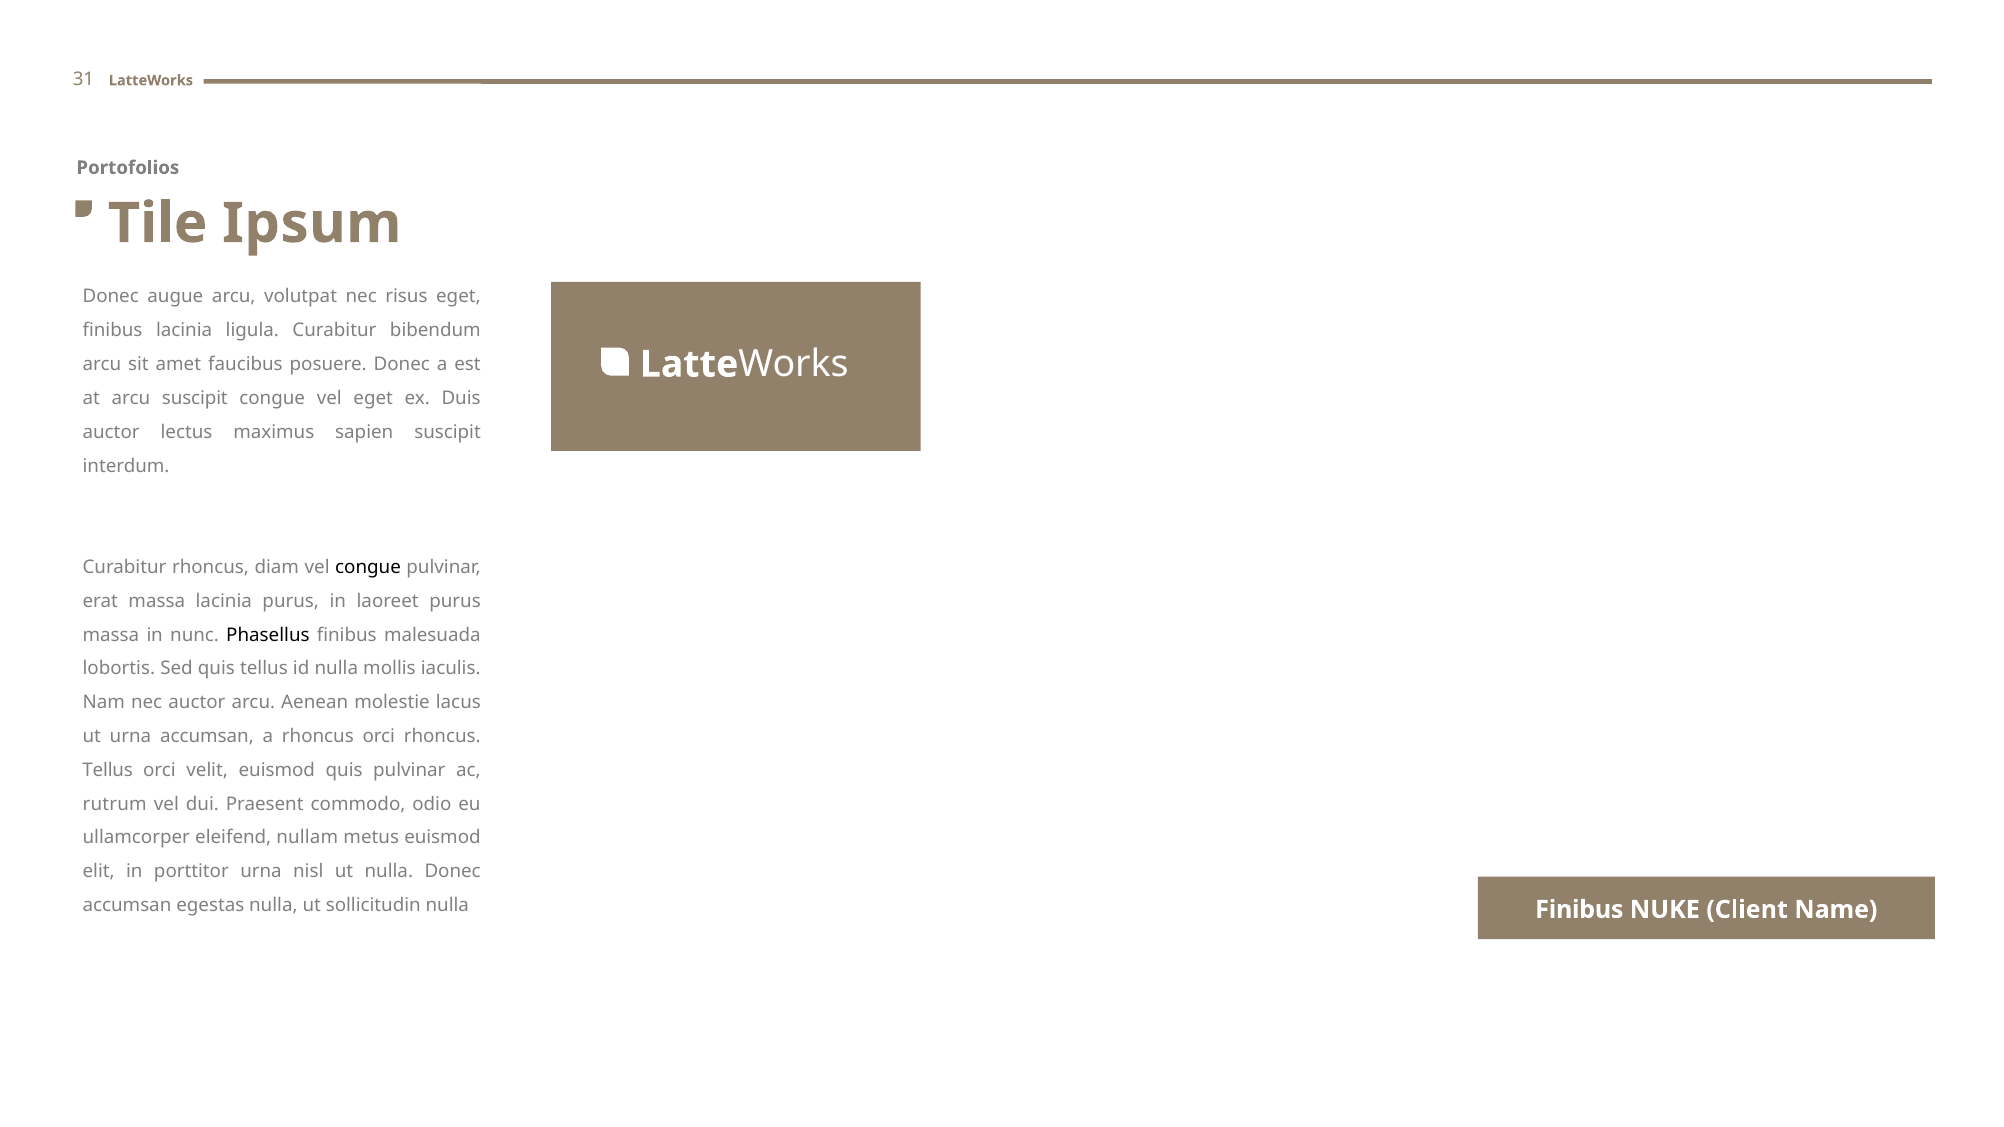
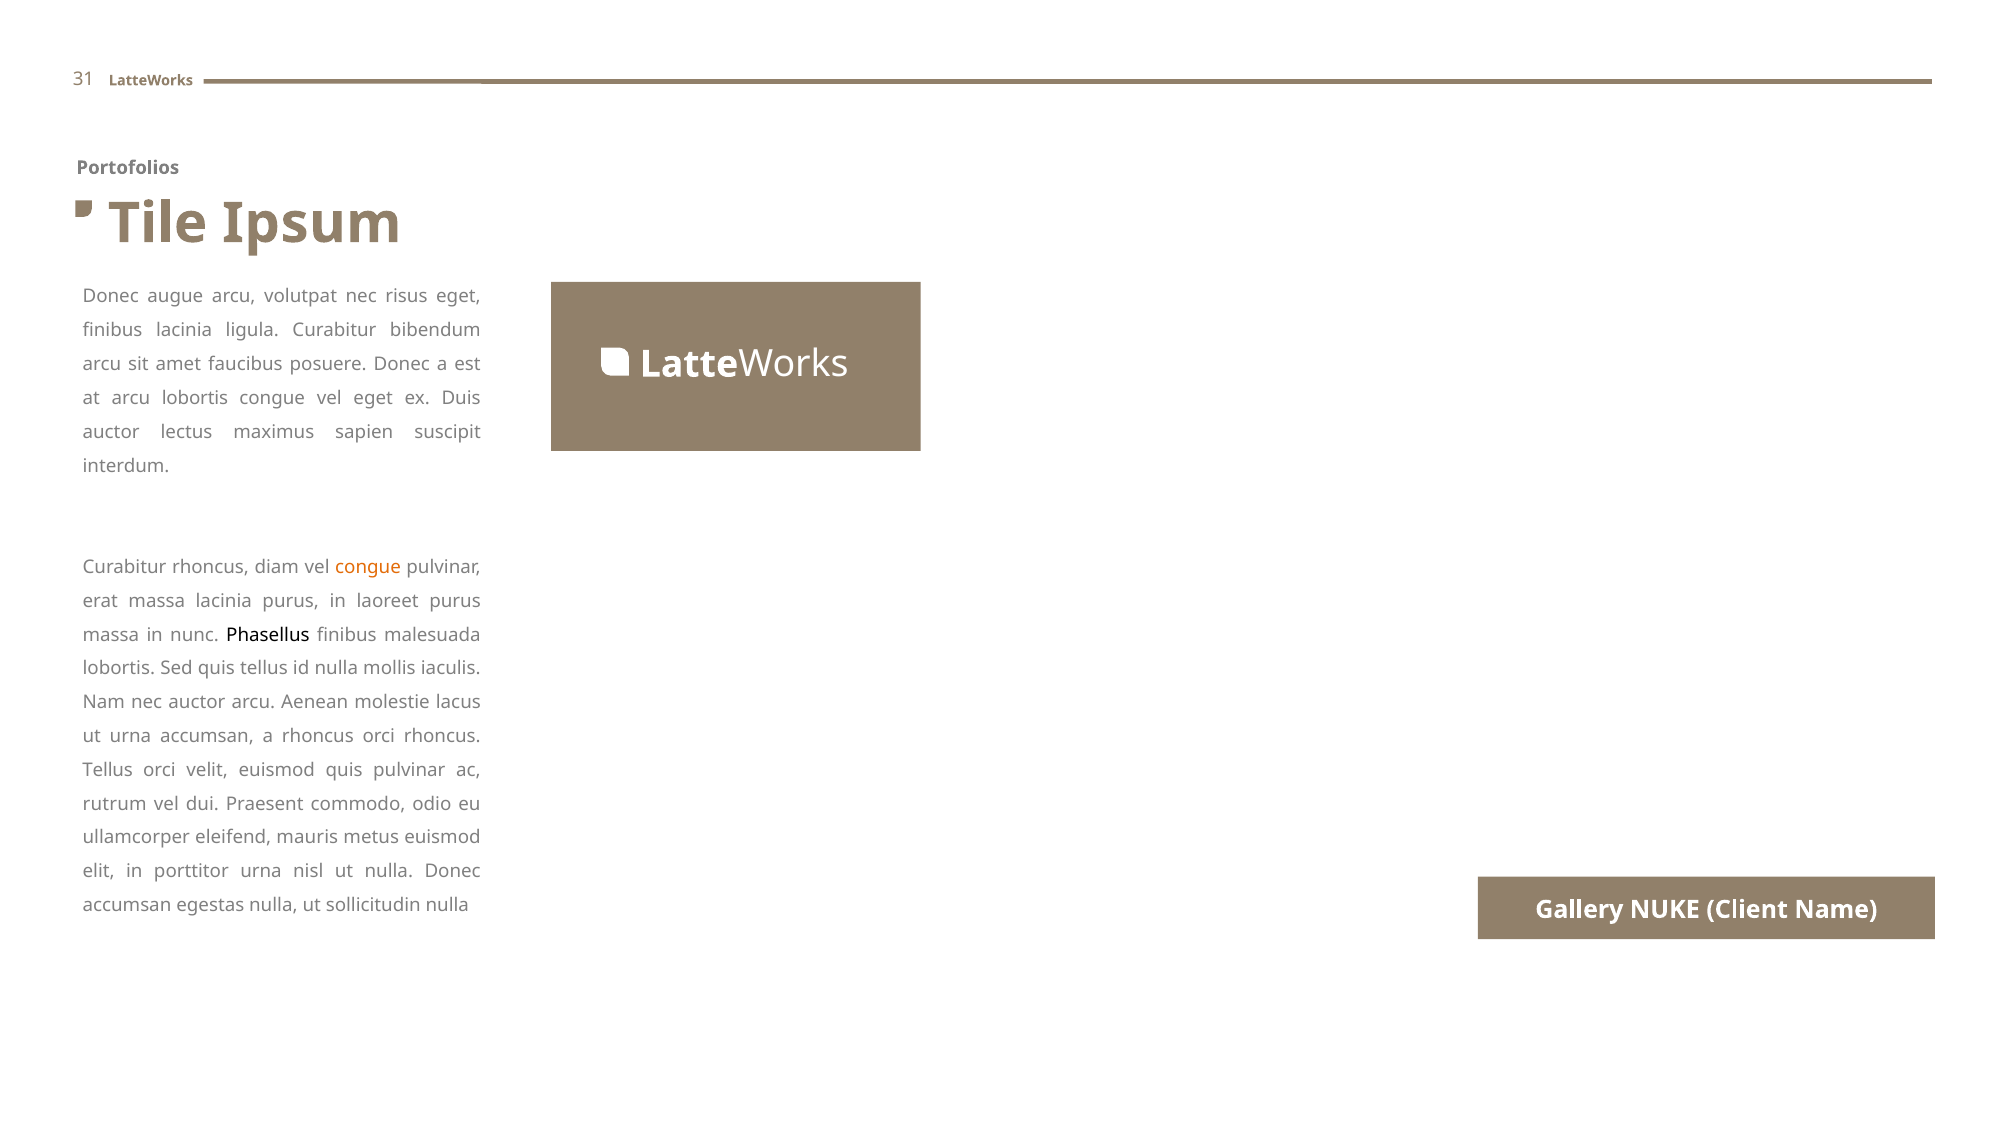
arcu suscipit: suscipit -> lobortis (195, 398)
congue colour: black -> orange (368, 567)
nullam: nullam -> mauris (307, 838)
Finibus: Finibus -> Gallery (1579, 910)
